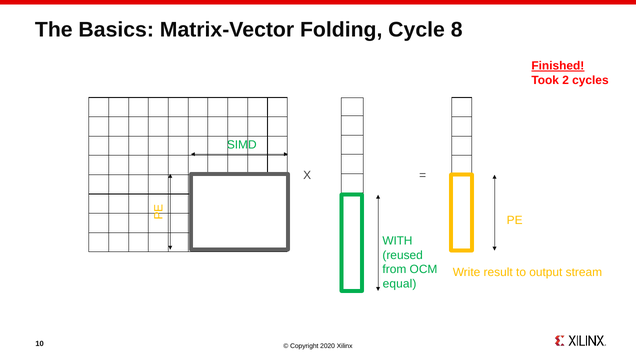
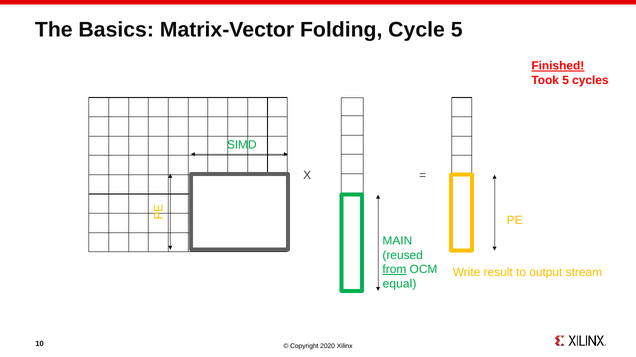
Cycle 8: 8 -> 5 (457, 30)
Took 2: 2 -> 5 (566, 80)
WITH: WITH -> MAIN (397, 241)
from underline: none -> present (394, 270)
